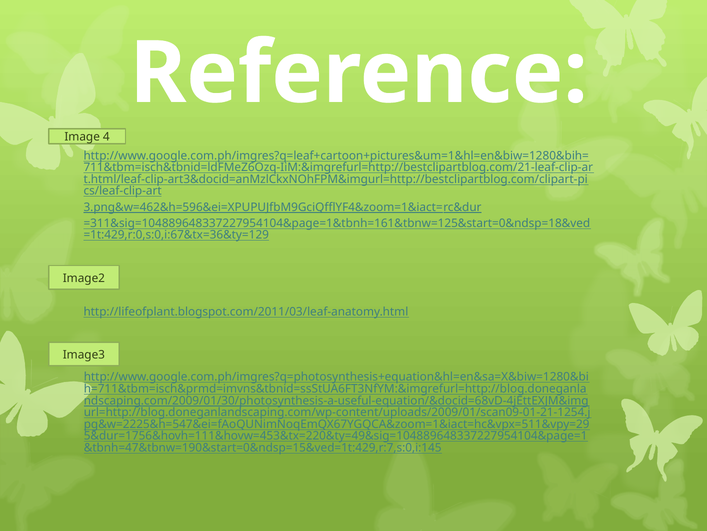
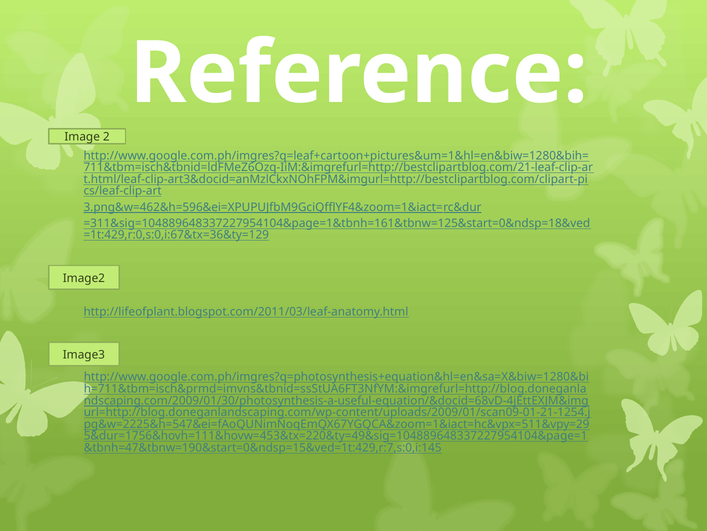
4: 4 -> 2 (106, 137)
